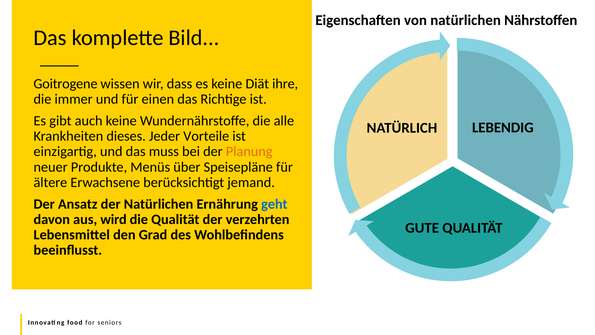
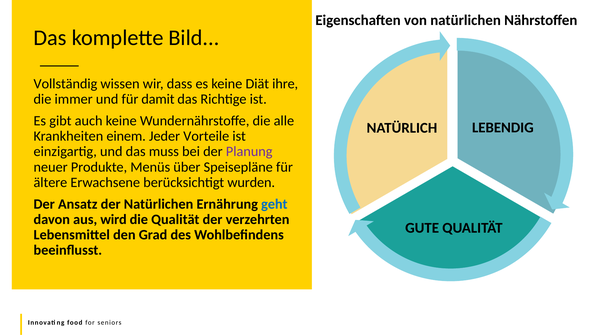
Goitrogene: Goitrogene -> Vollständig (65, 84)
einen: einen -> damit (158, 99)
dieses: dieses -> einem (126, 136)
Planung colour: orange -> purple (249, 151)
jemand: jemand -> wurden (251, 182)
